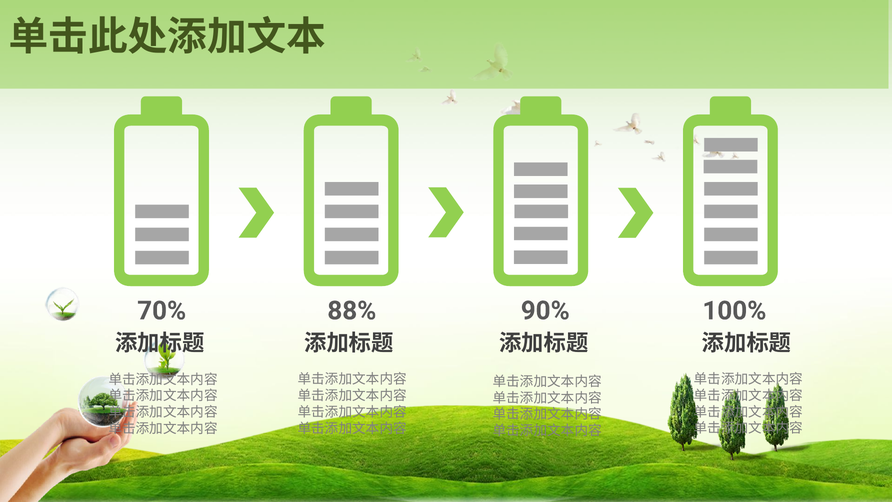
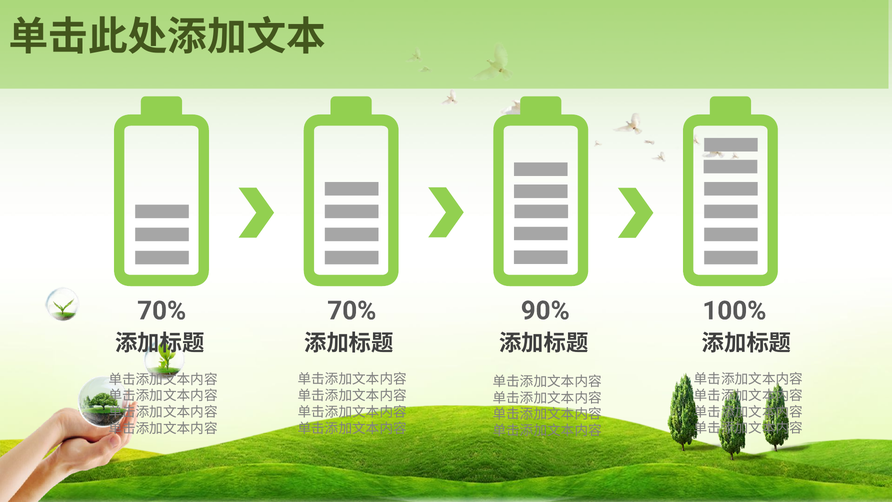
70% 88%: 88% -> 70% (352, 311)
